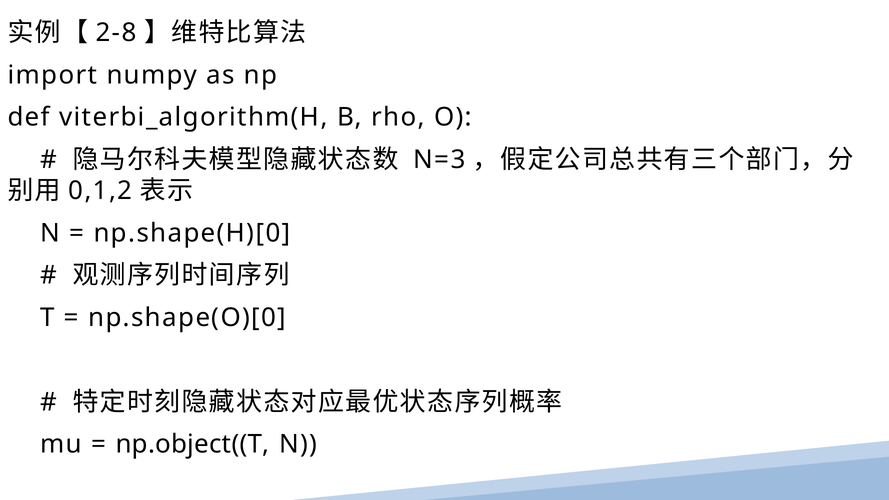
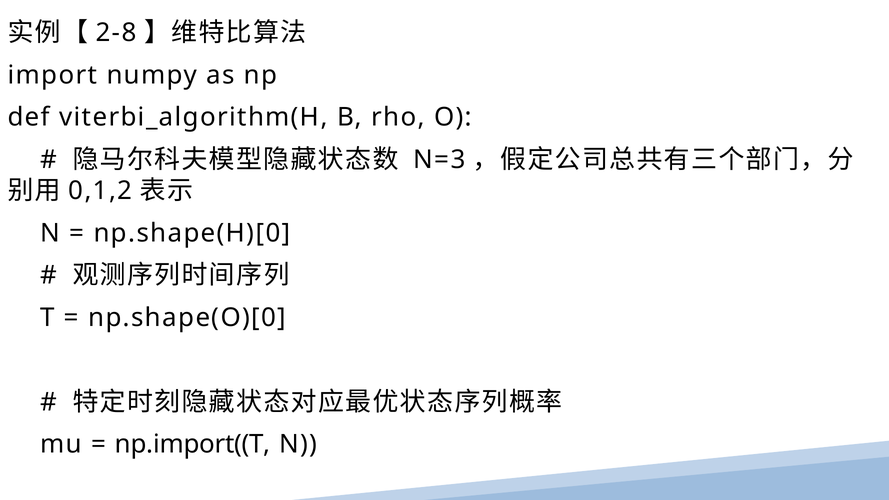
np.object((T: np.object((T -> np.import((T (193, 444)
